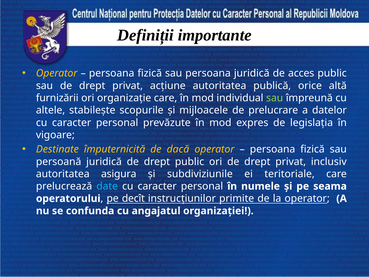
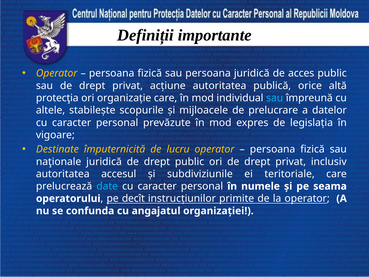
furnizării: furnizării -> protecţia (57, 98)
sau colour: light green -> light blue (275, 98)
dacă: dacă -> lucru (178, 149)
persoană: persoană -> naţionale (59, 161)
asigura: asigura -> accesul (119, 174)
